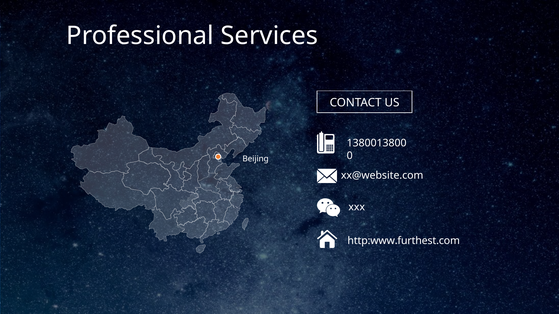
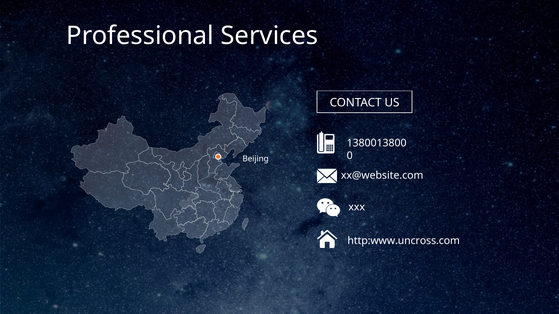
http:www.furthest.com: http:www.furthest.com -> http:www.uncross.com (404, 241)
